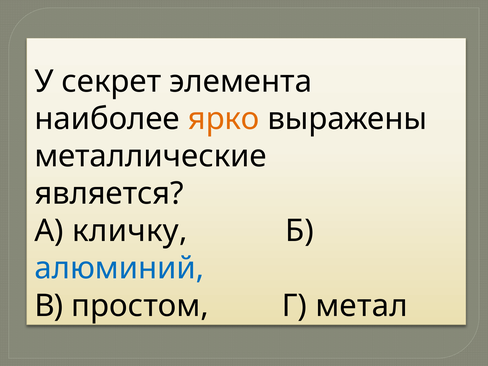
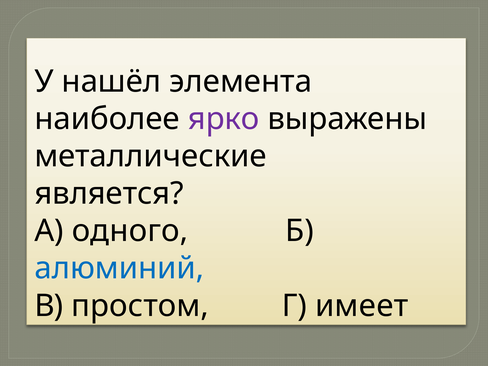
секрет: секрет -> нашёл (111, 82)
ярко colour: orange -> purple (224, 119)
кличку: кличку -> одного (130, 231)
метал: метал -> имеет (362, 306)
